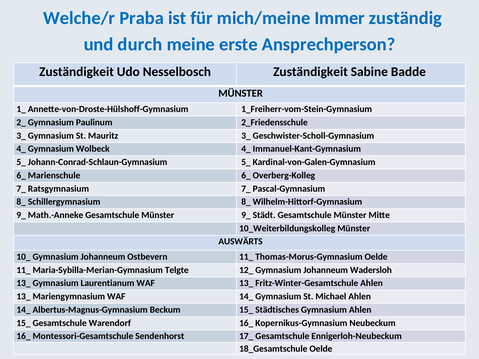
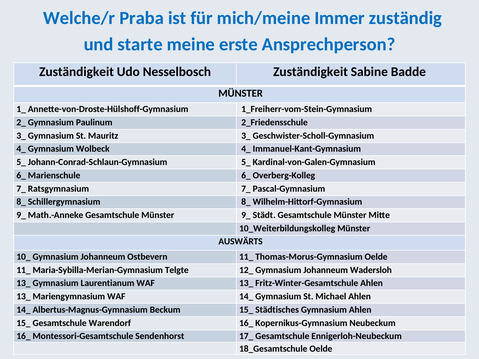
durch: durch -> starte (140, 44)
